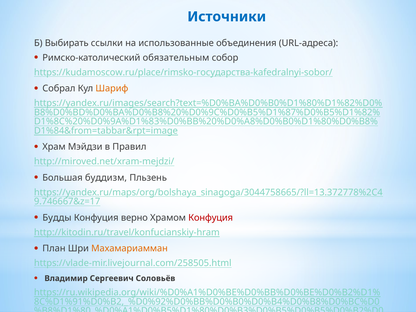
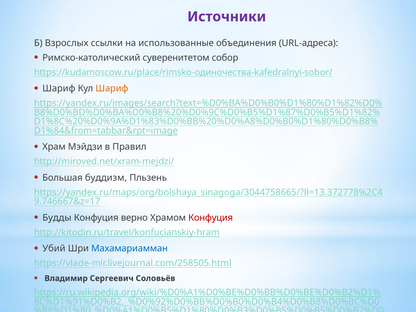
Источники colour: blue -> purple (227, 17)
Выбирать: Выбирать -> Взрослых (67, 43)
обязательным: обязательным -> суверенитетом (176, 58)
https://kudamoscow.ru/place/rimsko-государства-kafedralnyi-sobor/: https://kudamoscow.ru/place/rimsko-государства-kafedralnyi-sobor/ -> https://kudamoscow.ru/place/rimsko-одиночества-kafedralnyi-sobor/ (183, 72)
Собрал: Собрал -> Шариф (59, 88)
План: План -> Убий (54, 249)
Махамариамман colour: orange -> blue (130, 249)
